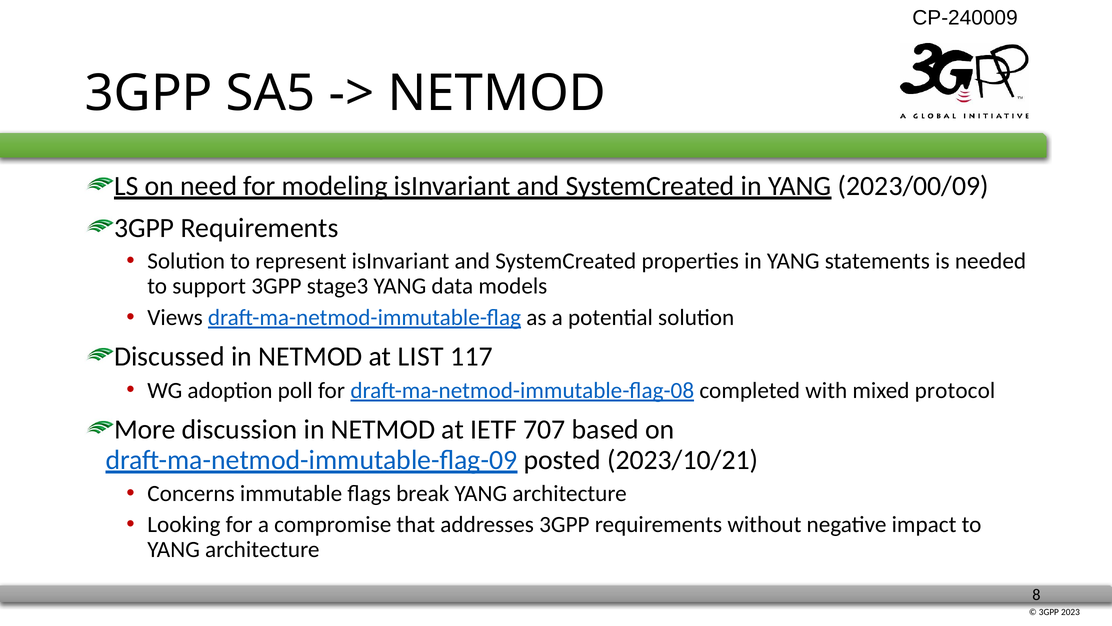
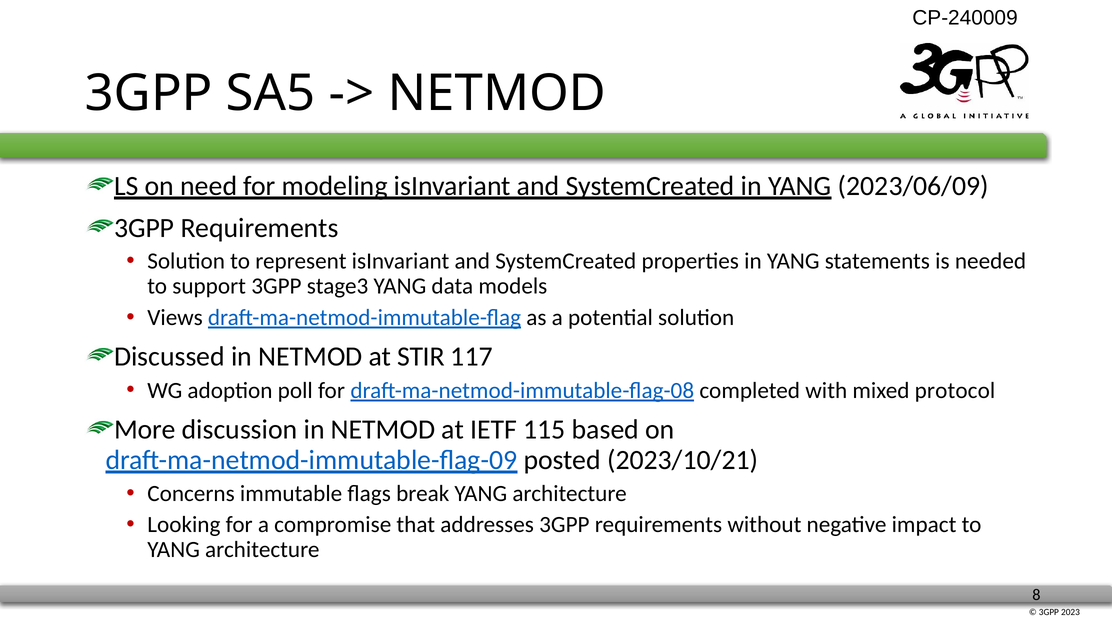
2023/00/09: 2023/00/09 -> 2023/06/09 (913, 186)
LIST: LIST -> STIR (421, 356)
707: 707 -> 115 (544, 429)
